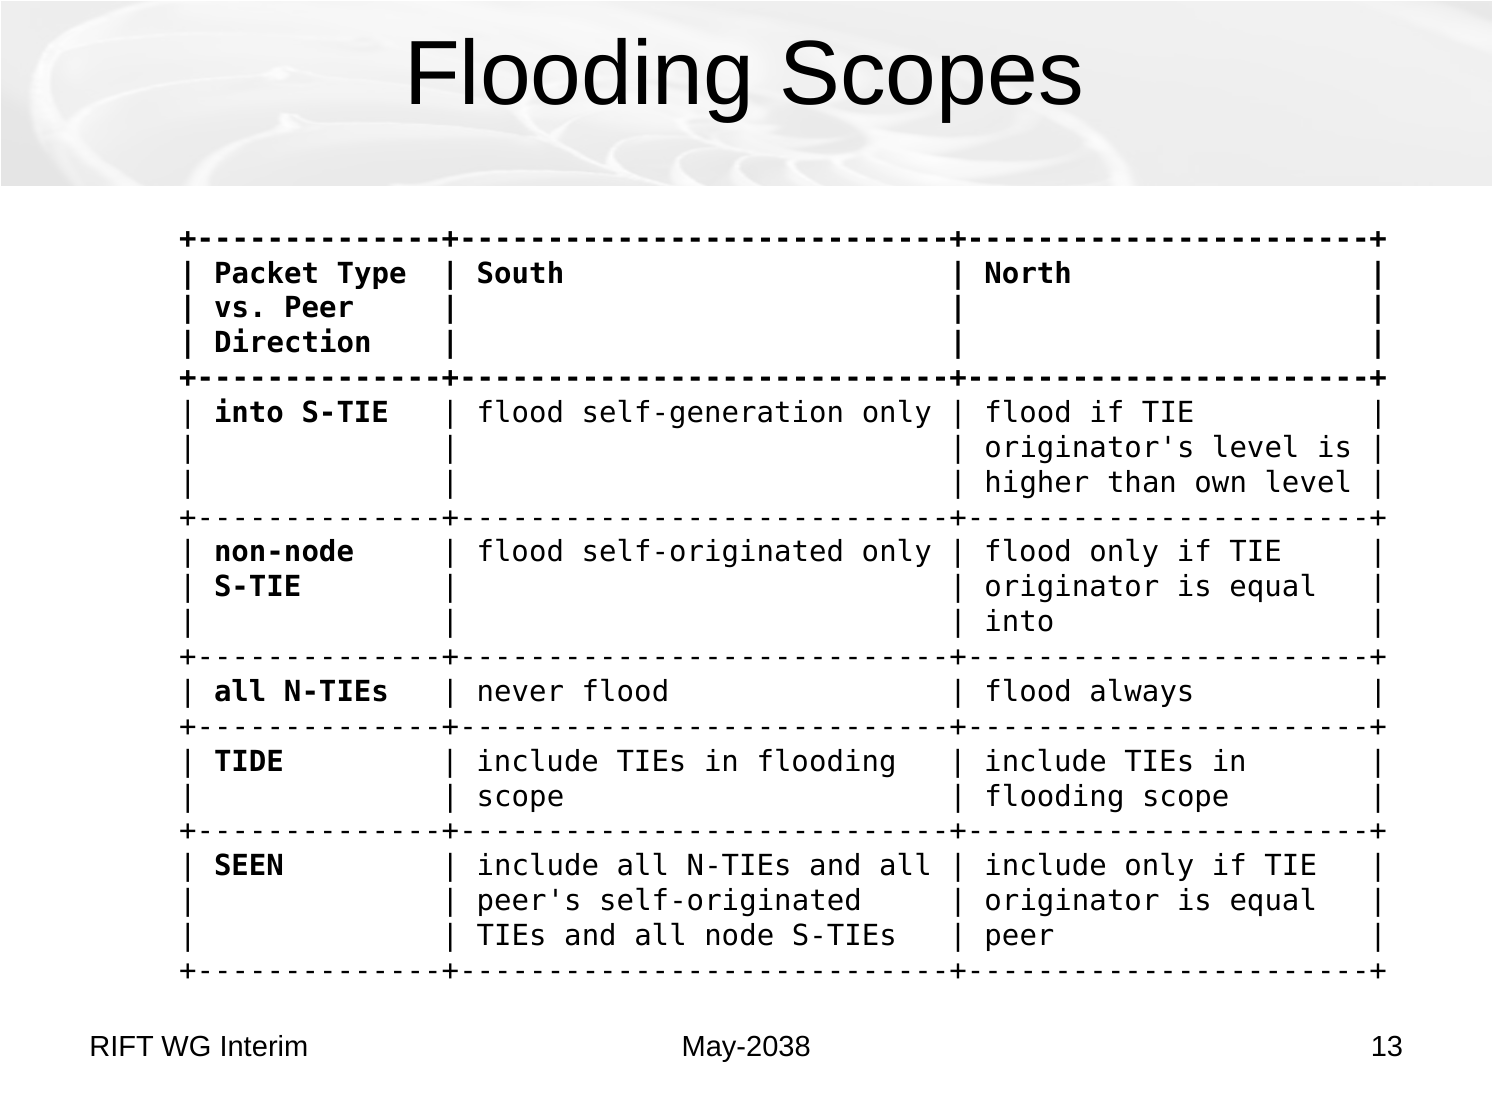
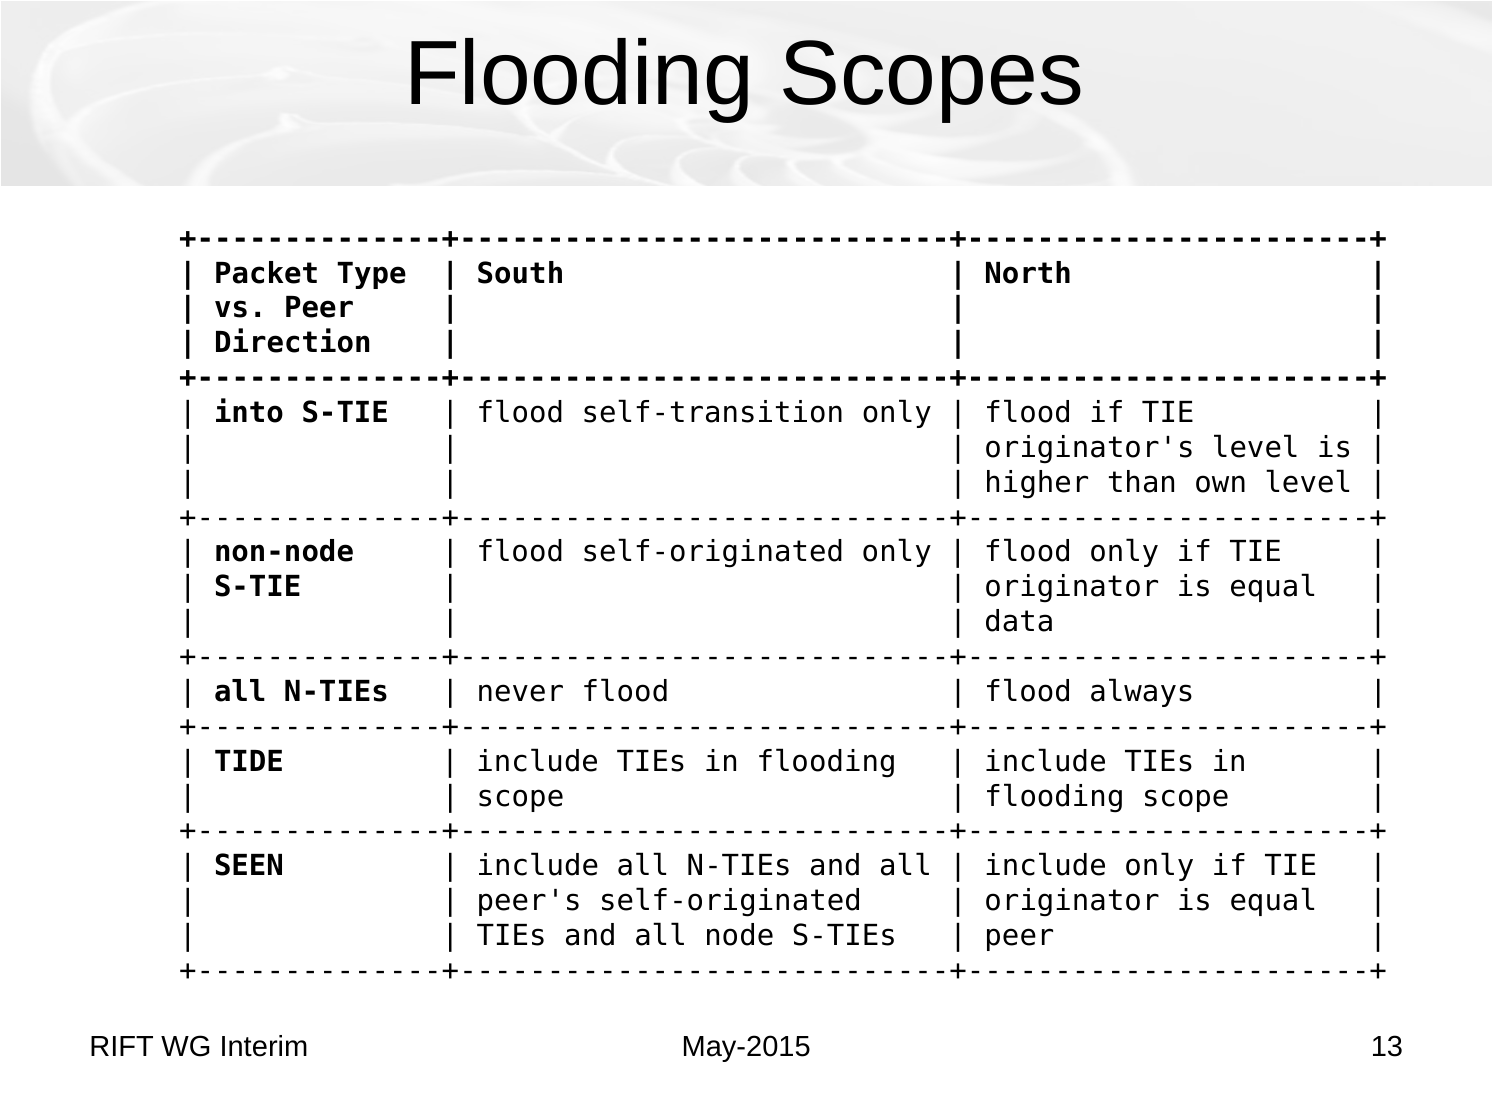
self-generation: self-generation -> self-transition (713, 413)
into: into -> data (1019, 622)
May-2038: May-2038 -> May-2015 (746, 1047)
